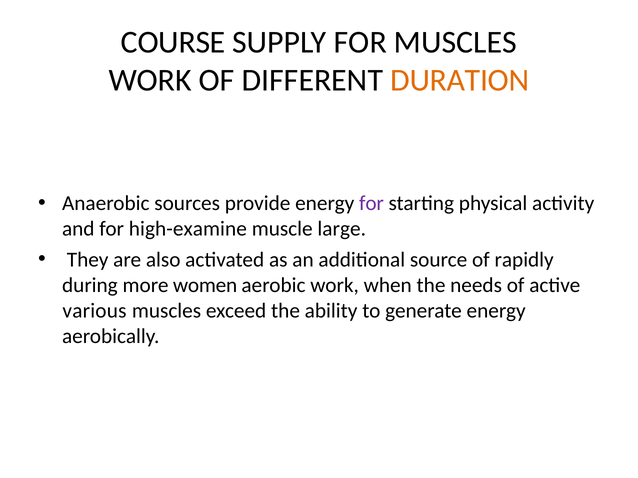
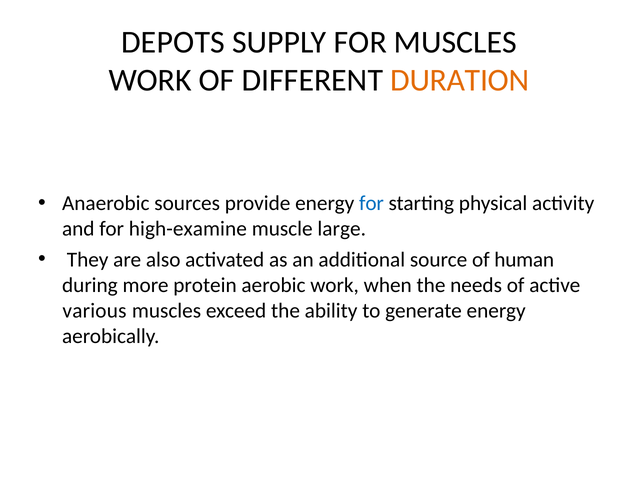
COURSE: COURSE -> DEPOTS (173, 42)
for colour: purple -> blue (371, 203)
rapidly: rapidly -> human (524, 260)
women: women -> protein (205, 285)
